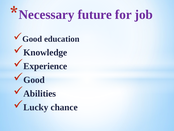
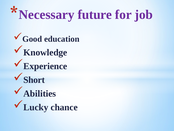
Good: Good -> Short (34, 80)
